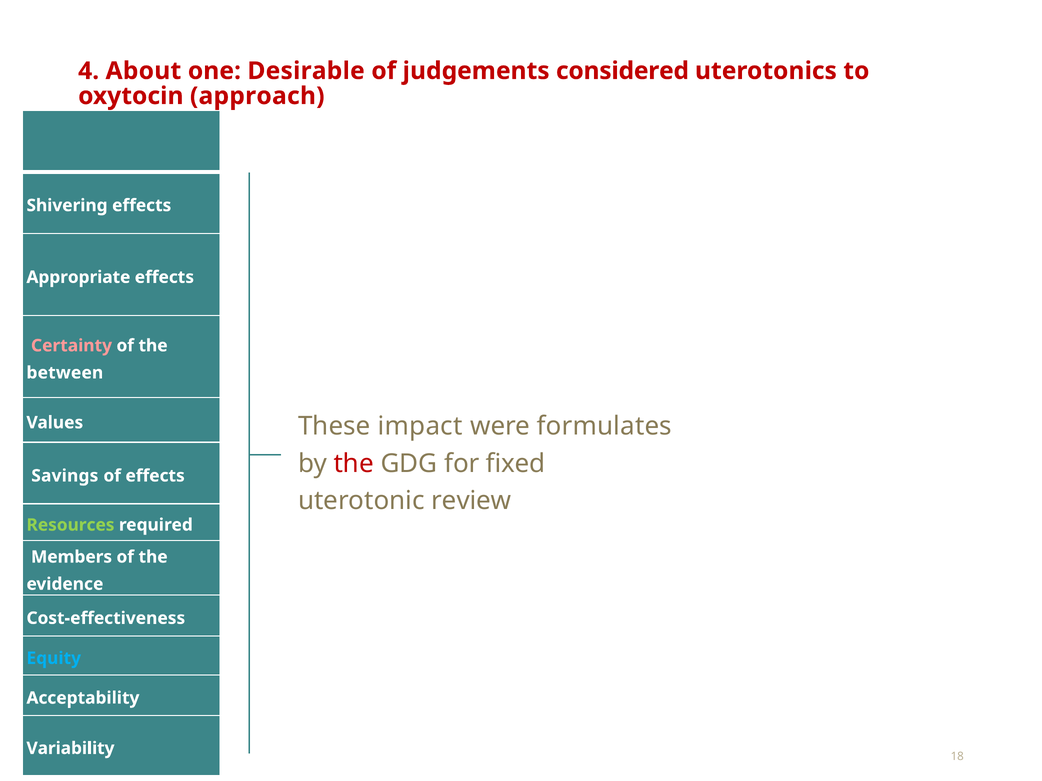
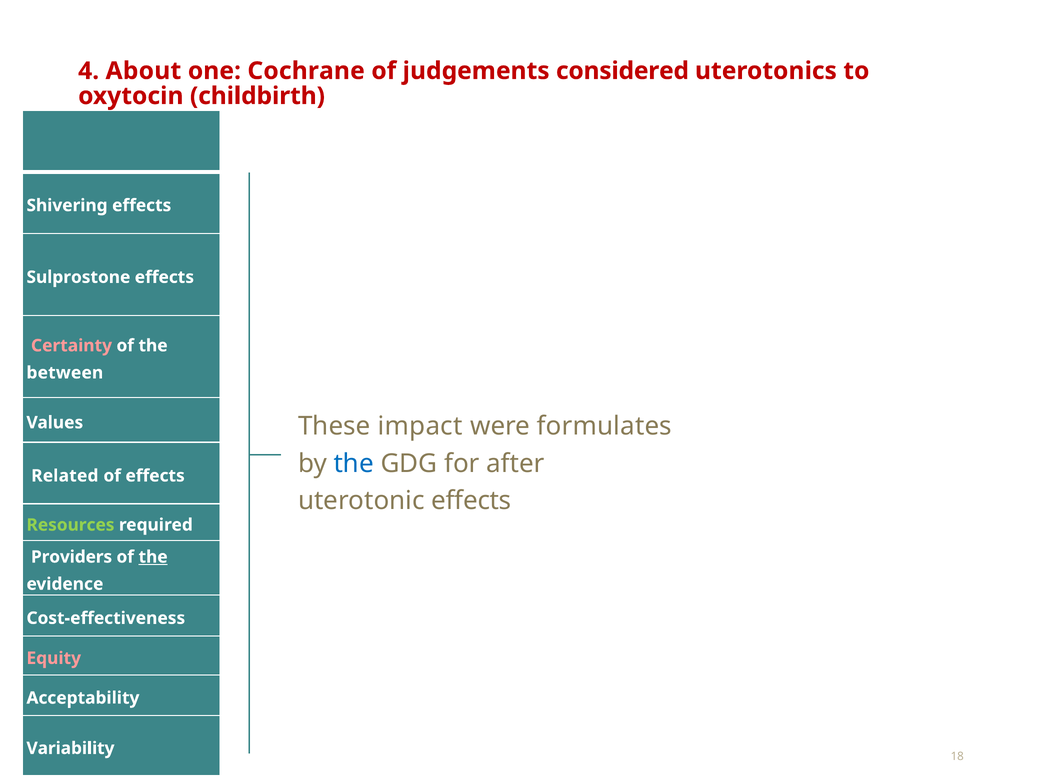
Desirable: Desirable -> Cochrane (306, 71)
approach: approach -> childbirth (257, 96)
Appropriate: Appropriate -> Sulprostone (78, 277)
the colour: red -> blue (354, 464)
fixed: fixed -> after (515, 464)
Savings: Savings -> Related (65, 476)
uterotonic review: review -> effects (471, 501)
Members: Members -> Providers (72, 557)
the underline: none -> present (153, 557)
Equity colour: light blue -> pink (54, 659)
